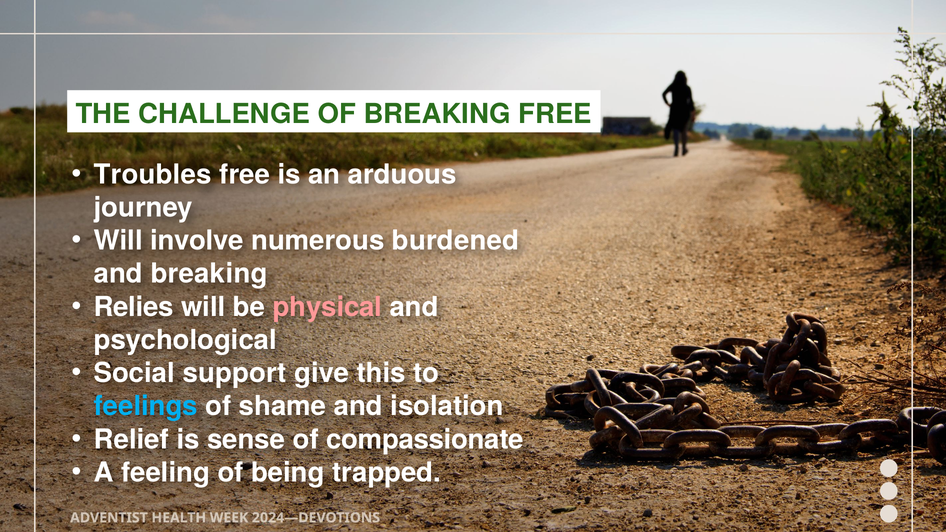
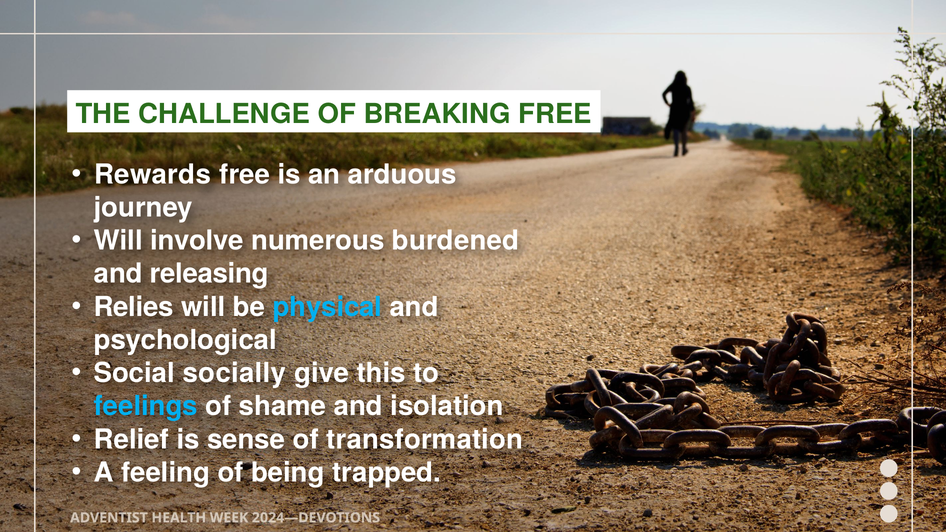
Troubles: Troubles -> Rewards (153, 174)
and breaking: breaking -> releasing (209, 274)
physical colour: pink -> light blue (327, 307)
support: support -> socially (234, 373)
compassionate: compassionate -> transformation (425, 440)
